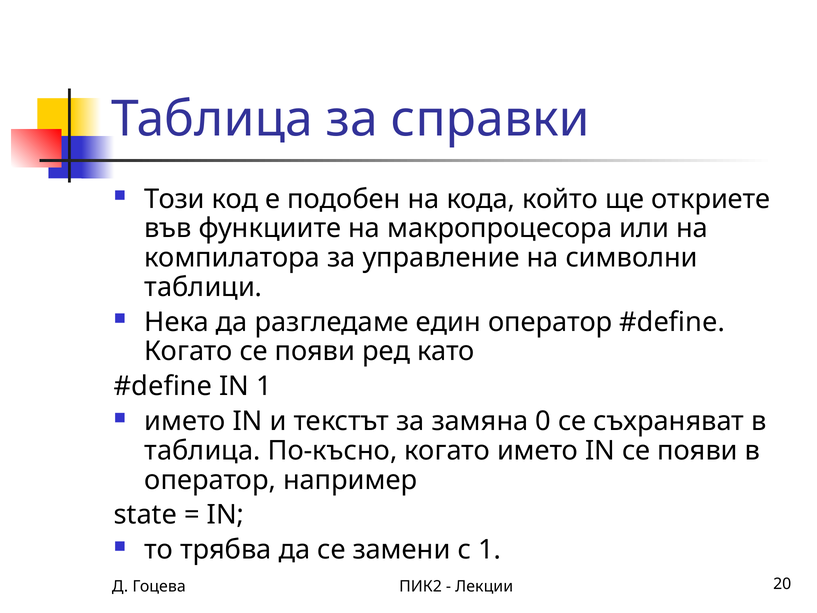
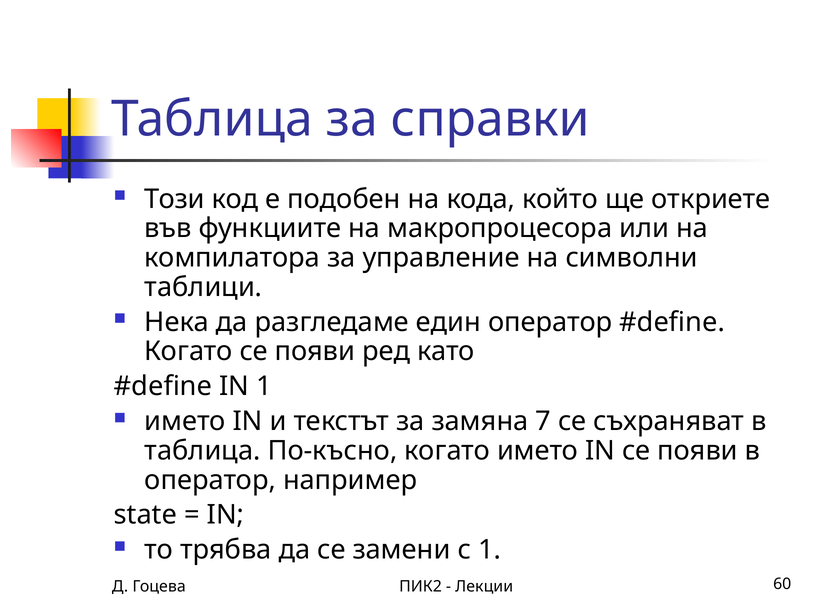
0: 0 -> 7 (543, 421)
20: 20 -> 60 (782, 584)
